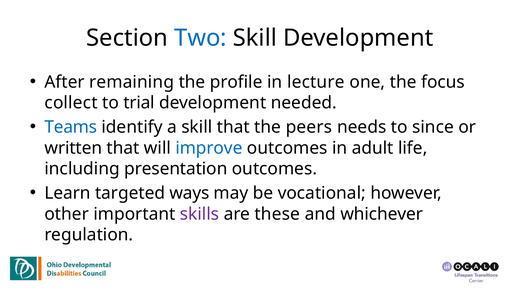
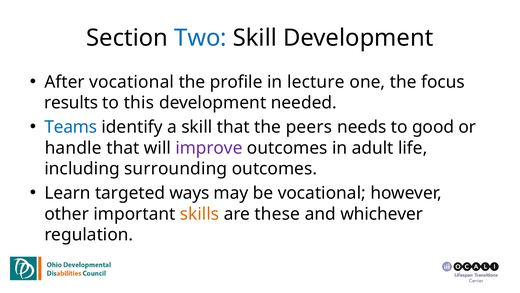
After remaining: remaining -> vocational (132, 82)
collect: collect -> results (71, 103)
trial: trial -> this (139, 103)
since: since -> good (433, 127)
written: written -> handle (73, 148)
improve colour: blue -> purple (209, 148)
presentation: presentation -> surrounding (176, 169)
skills colour: purple -> orange (200, 214)
